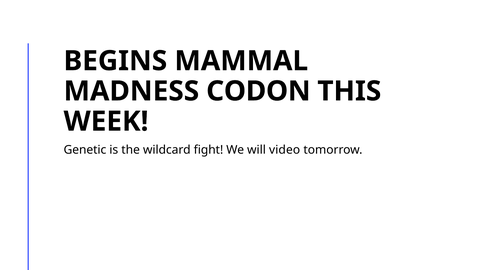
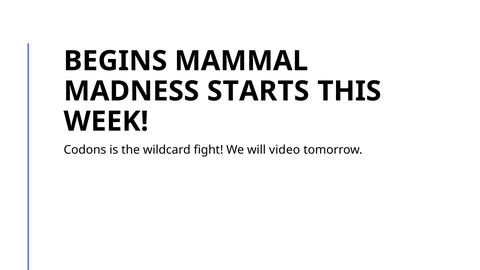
CODON: CODON -> STARTS (258, 91)
Genetic: Genetic -> Codons (85, 150)
